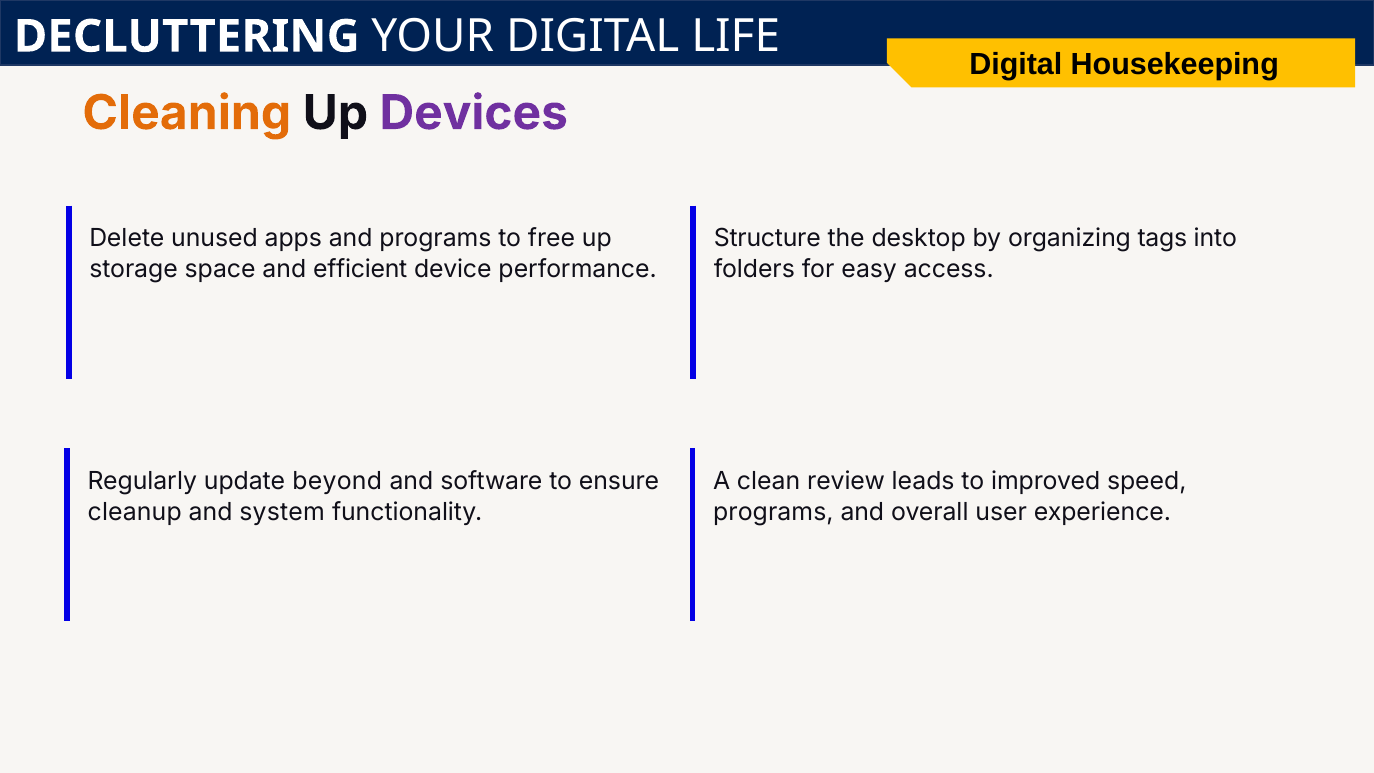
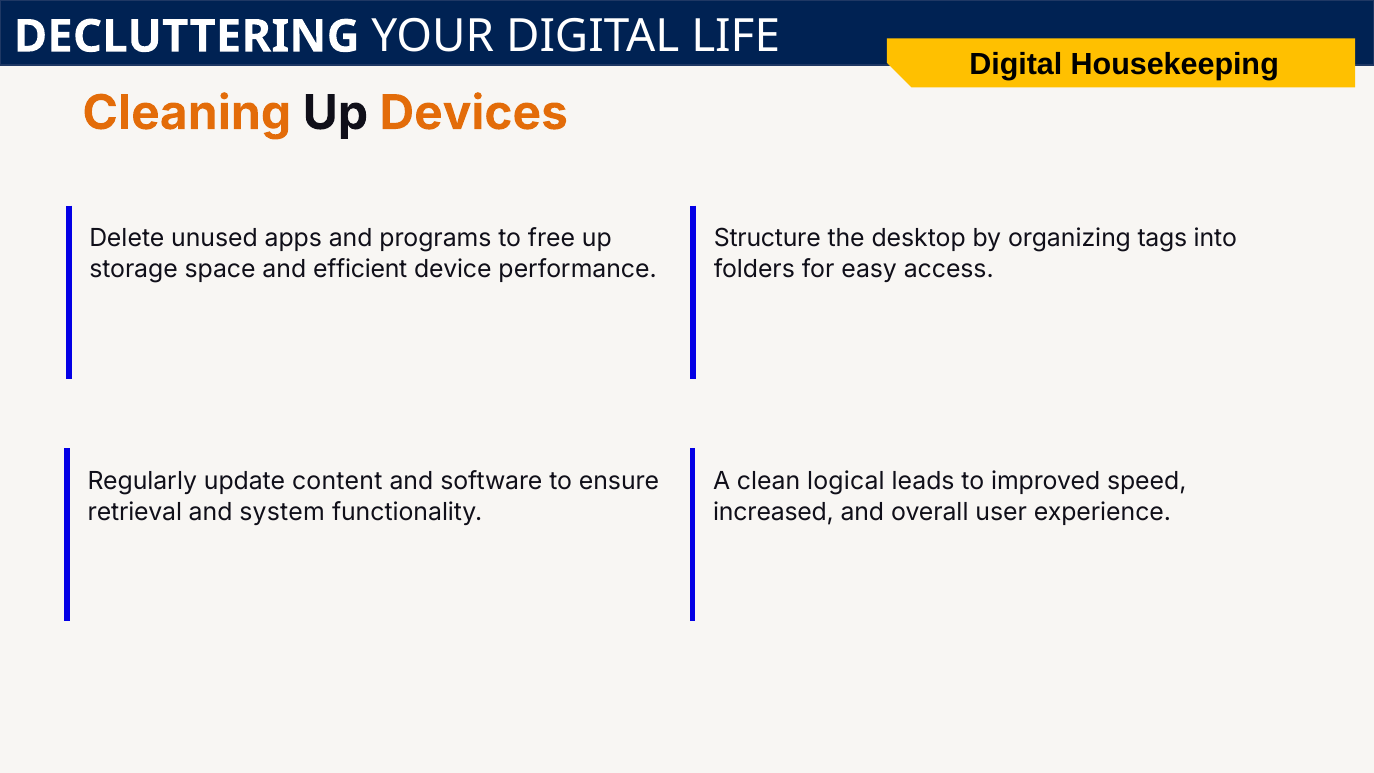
Devices colour: purple -> orange (474, 113)
beyond: beyond -> content (337, 481)
review: review -> logical (846, 481)
cleanup: cleanup -> retrieval (135, 512)
programs: programs -> increased (773, 512)
